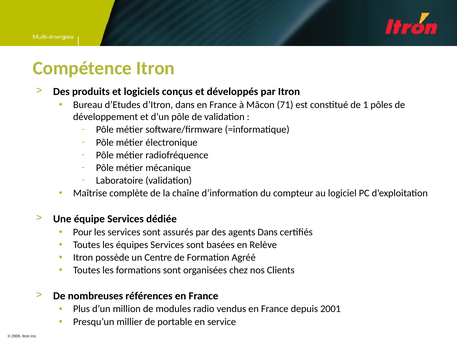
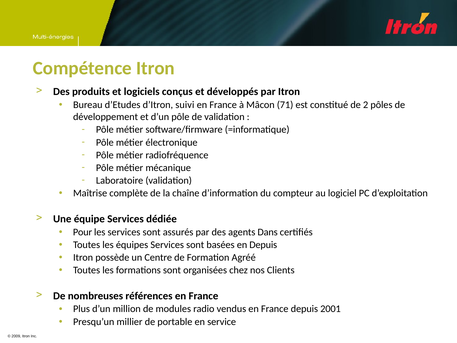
d’Itron dans: dans -> suivi (185, 105)
1: 1 -> 2 (366, 105)
en Relève: Relève -> Depuis (263, 245)
